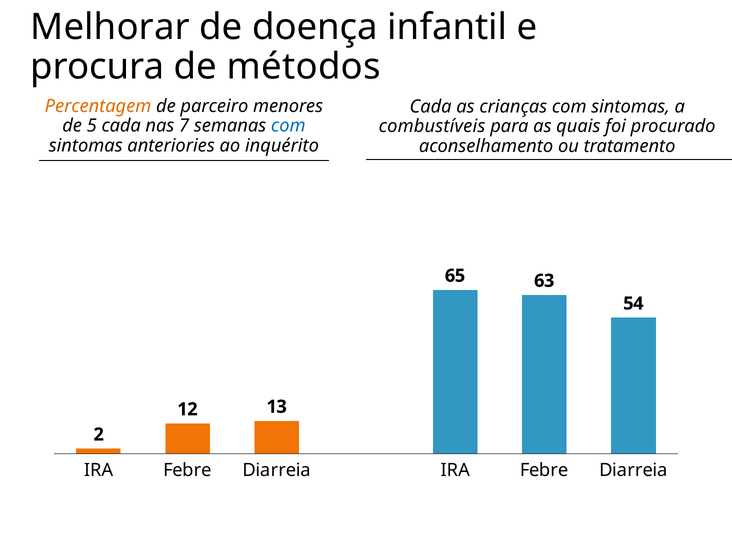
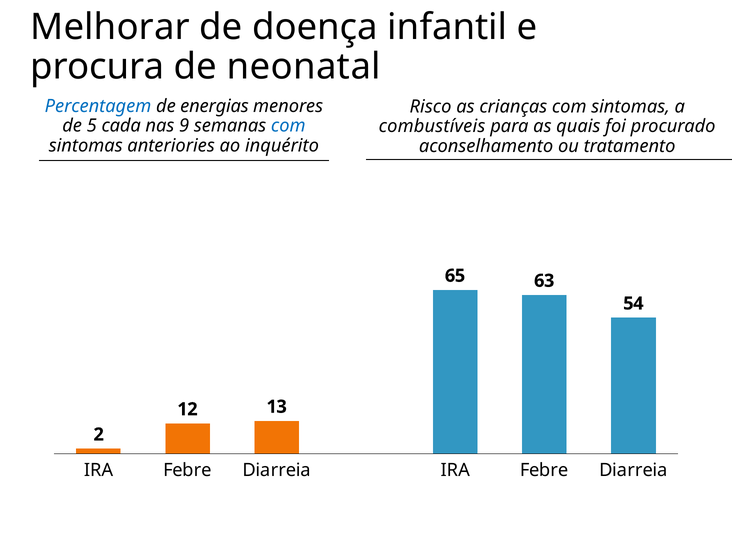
métodos: métodos -> neonatal (304, 67)
Percentagem colour: orange -> blue (98, 106)
parceiro: parceiro -> energias (214, 106)
Cada: Cada -> Risco (431, 107)
7: 7 -> 9 (184, 126)
